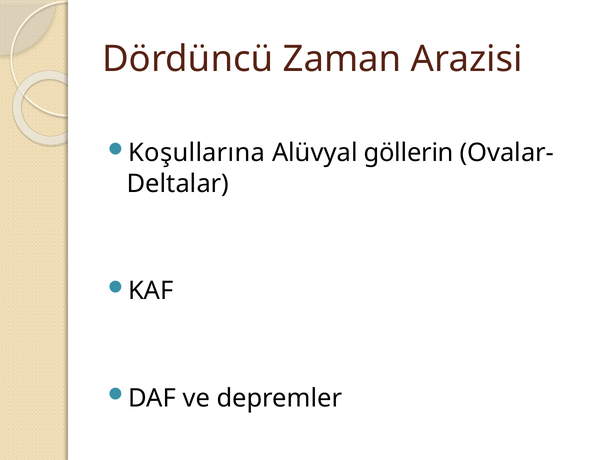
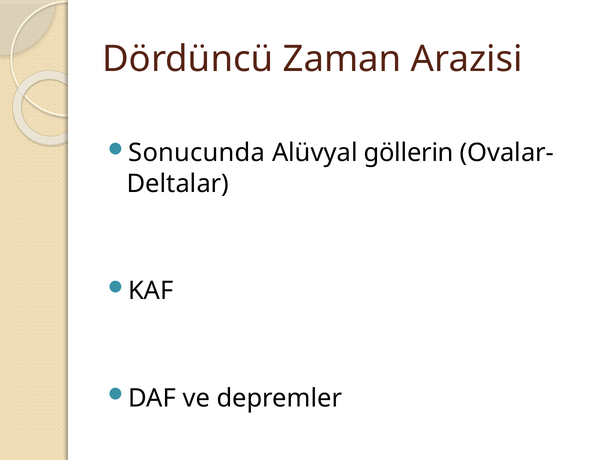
Koşullarına: Koşullarına -> Sonucunda (197, 153)
